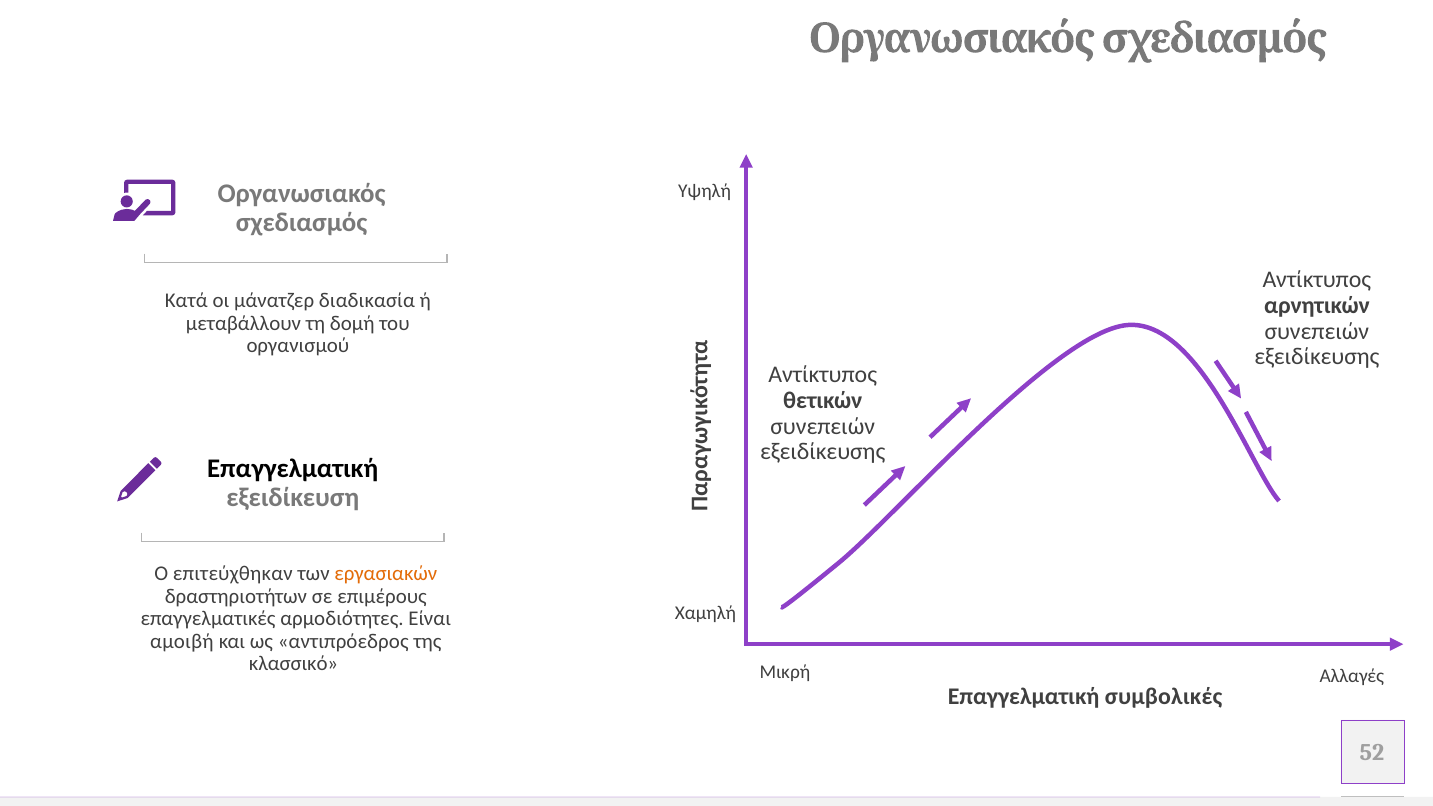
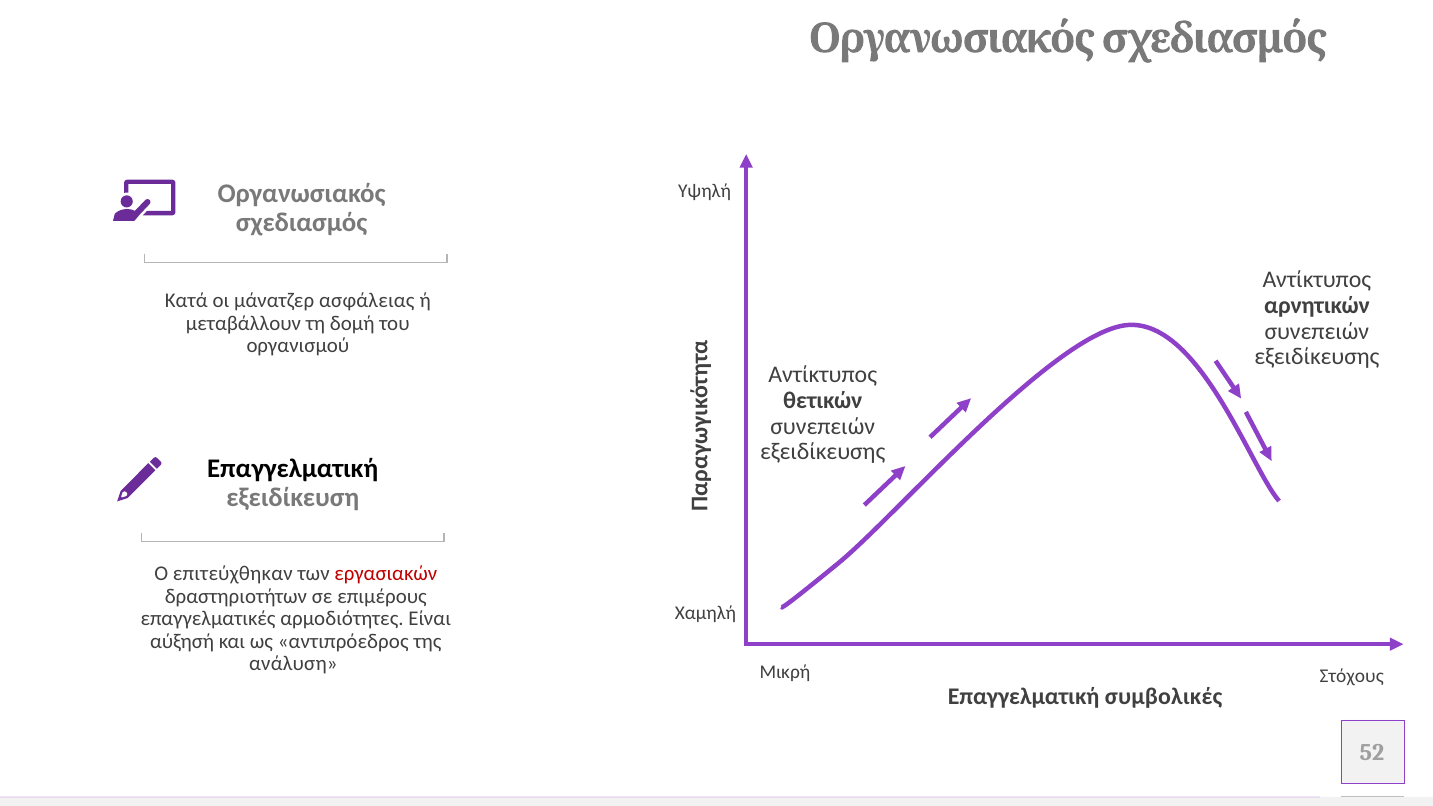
διαδικασία: διαδικασία -> ασφάλειας (367, 301)
εργασιακών colour: orange -> red (386, 574)
αμοιβή: αμοιβή -> αύξησή (182, 641)
κλασσικό: κλασσικό -> ανάλυση (293, 664)
Αλλαγές: Αλλαγές -> Στόχους (1352, 677)
